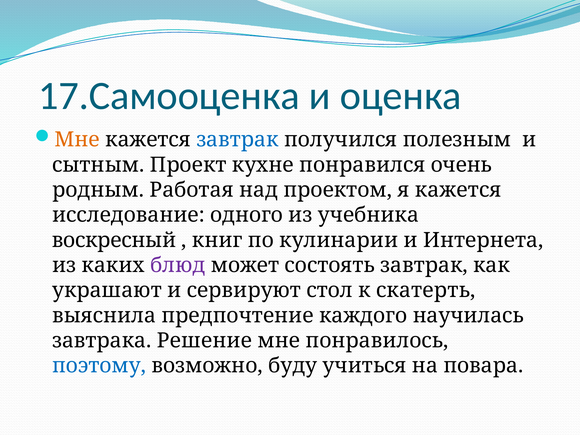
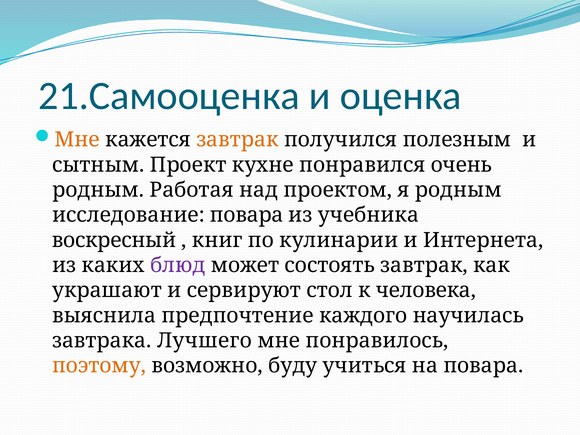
17.Самооценка: 17.Самооценка -> 21.Самооценка (169, 96)
завтрак colour: blue -> orange (237, 140)
я кажется: кажется -> родным (458, 190)
исследование одного: одного -> повара (247, 215)
скатерть: скатерть -> человека (426, 290)
Решение: Решение -> Лучшего (204, 341)
поэтому colour: blue -> orange (99, 366)
